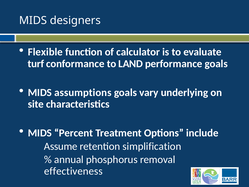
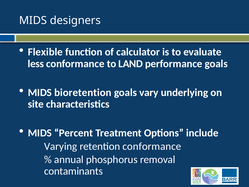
turf: turf -> less (36, 64)
assumptions: assumptions -> bioretention (83, 92)
Assume: Assume -> Varying (61, 146)
retention simplification: simplification -> conformance (152, 146)
effectiveness: effectiveness -> contaminants (73, 171)
